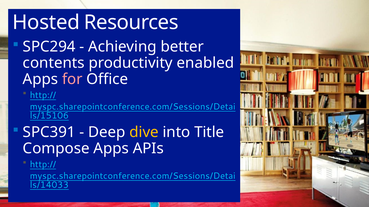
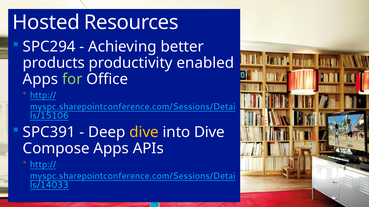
contents: contents -> products (54, 63)
for colour: pink -> light green (72, 79)
into Title: Title -> Dive (209, 133)
